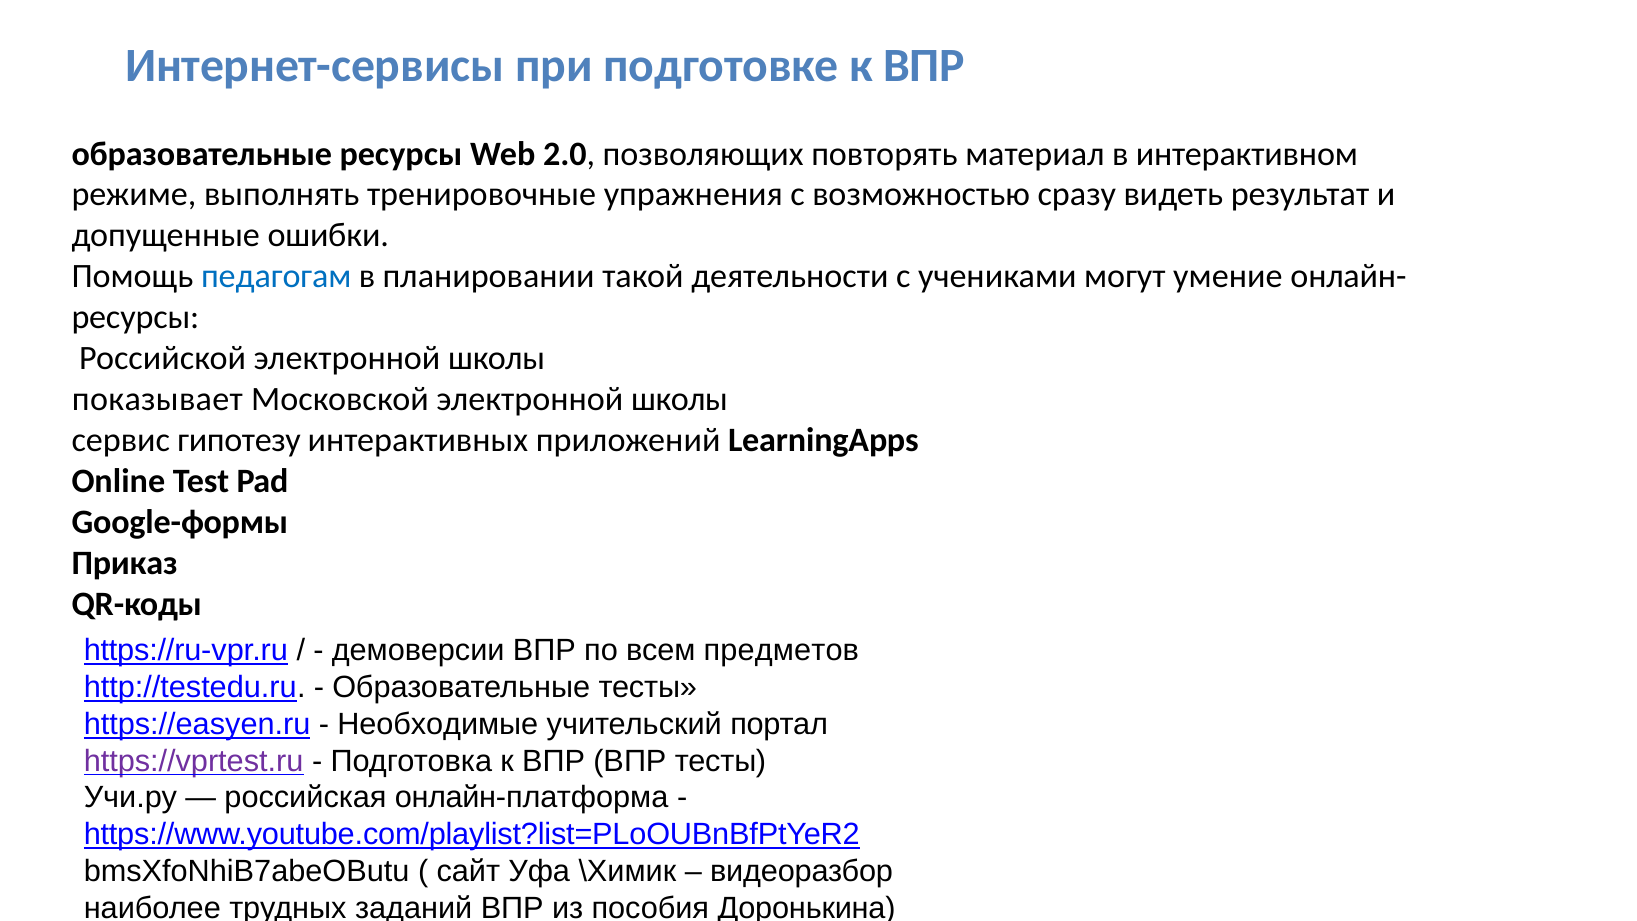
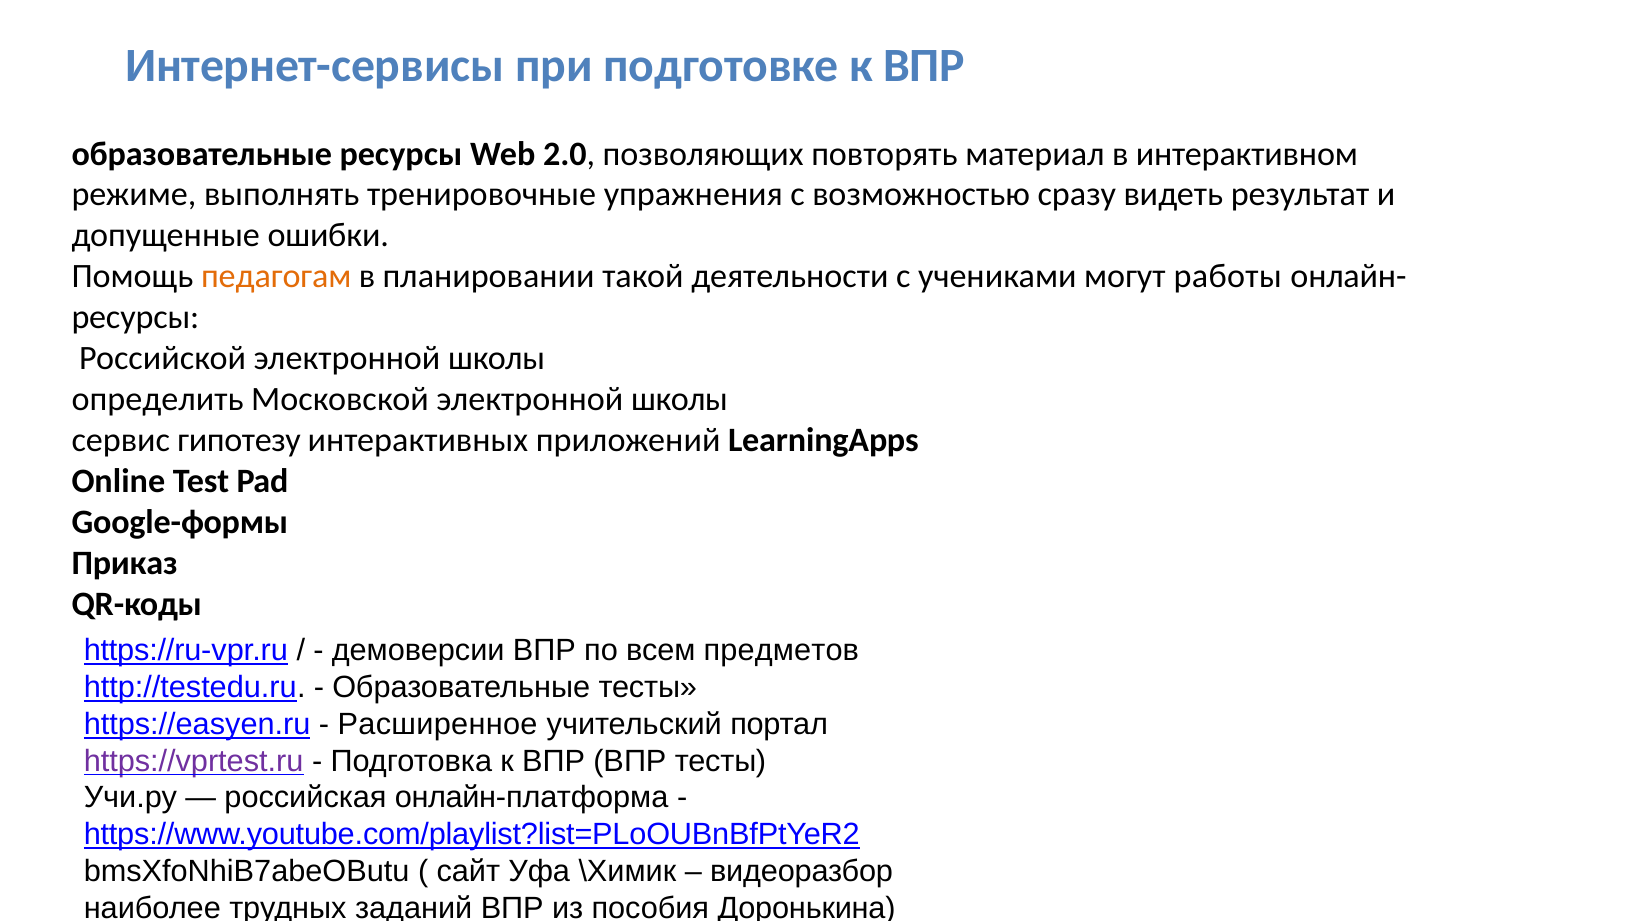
педагогам colour: blue -> orange (276, 277)
умение: умение -> работы (1228, 277)
показывает: показывает -> определить (158, 399)
Необходимые: Необходимые -> Расширенное (438, 724)
